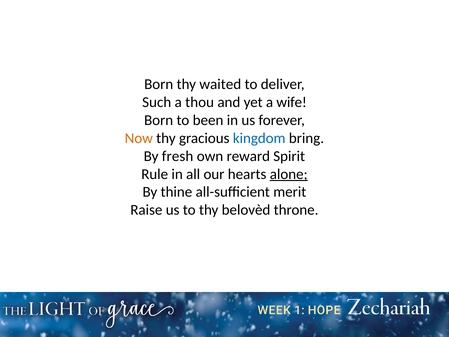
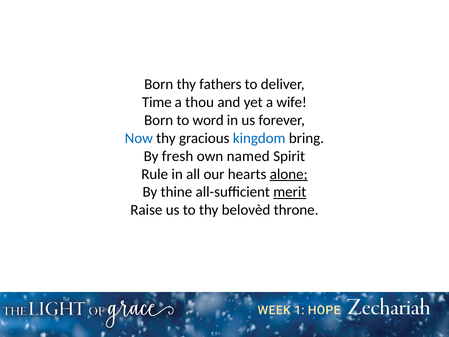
waited: waited -> fathers (220, 84)
Such: Such -> Time (157, 102)
been: been -> word (208, 120)
Now colour: orange -> blue (139, 138)
reward: reward -> named (248, 156)
merit underline: none -> present (290, 192)
